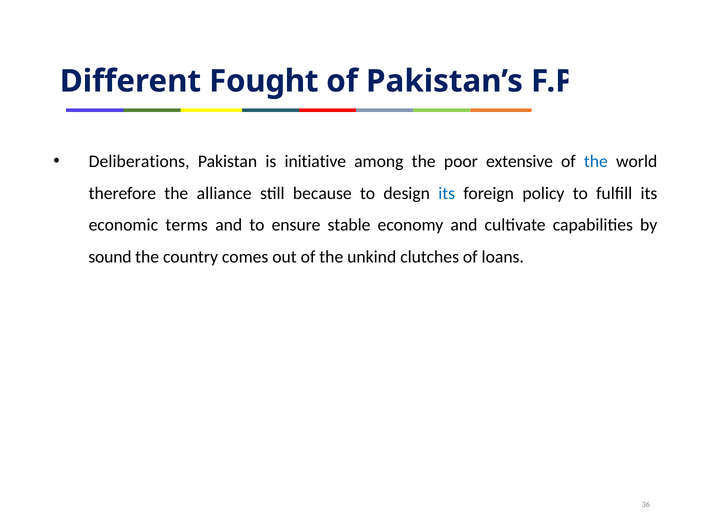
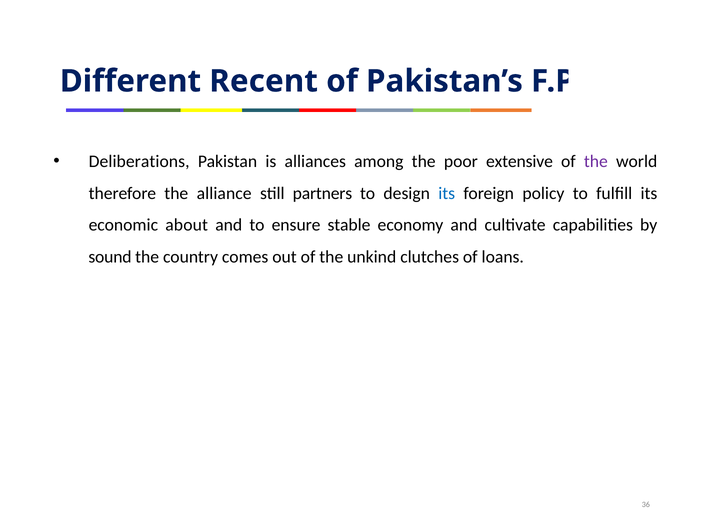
Fought: Fought -> Recent (264, 81)
initiative: initiative -> alliances (315, 161)
the colour: blue -> purple (596, 161)
because: because -> partners (322, 193)
terms: terms -> about (187, 225)
